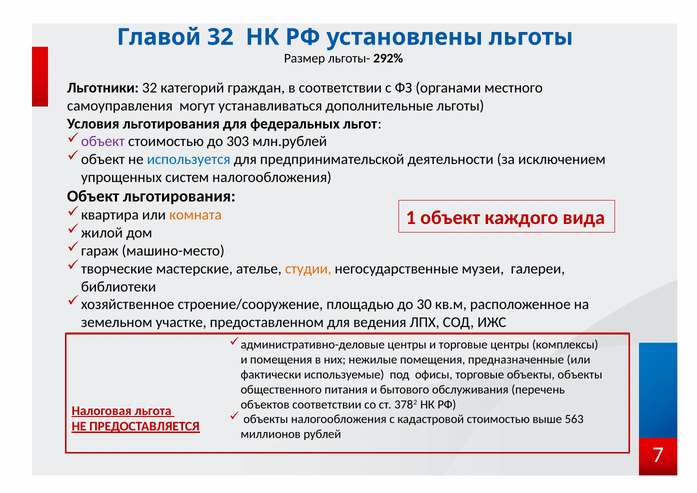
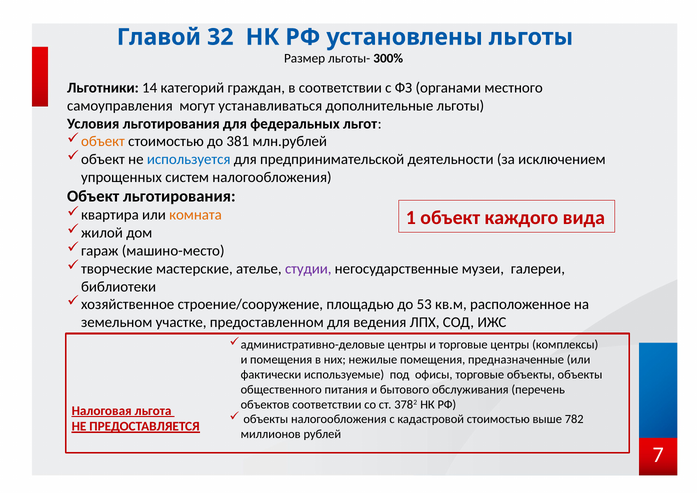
292%: 292% -> 300% (388, 58)
Льготники 32: 32 -> 14 (150, 88)
объект colour: purple -> orange (103, 141)
303: 303 -> 381 (238, 141)
студии colour: orange -> purple (308, 269)
30: 30 -> 53 (424, 304)
563: 563 -> 782 (574, 419)
